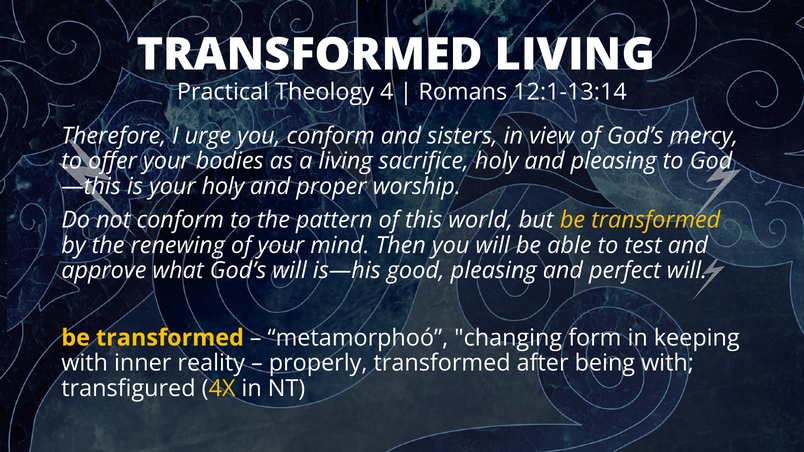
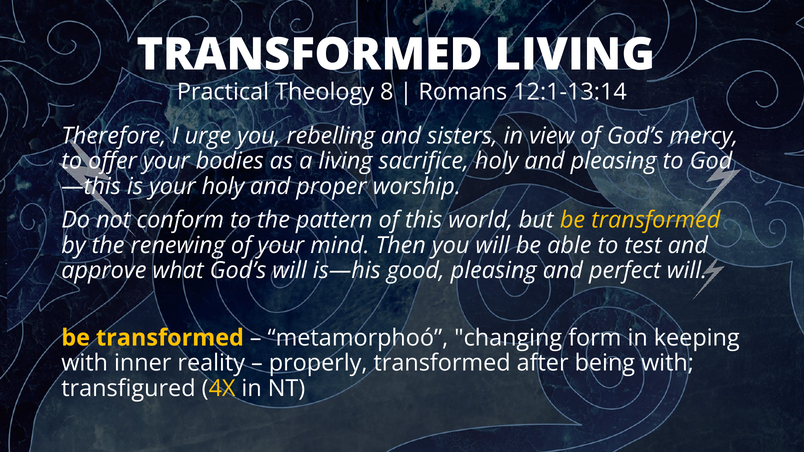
4: 4 -> 8 (387, 92)
you conform: conform -> rebelling (331, 136)
